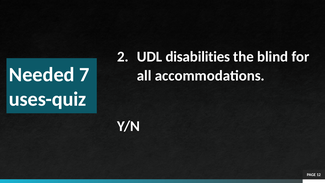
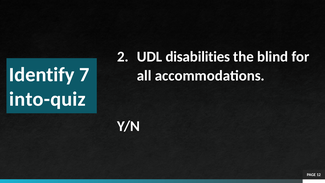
Needed: Needed -> Identify (42, 75)
uses-quiz: uses-quiz -> into-quiz (47, 99)
